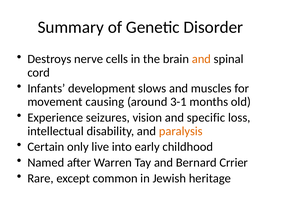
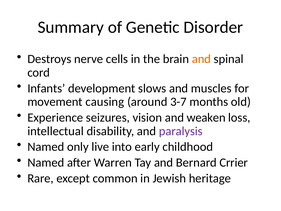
3-1: 3-1 -> 3-7 (178, 102)
specific: specific -> weaken (206, 117)
paralysis colour: orange -> purple (181, 131)
Certain: Certain -> Named (46, 147)
